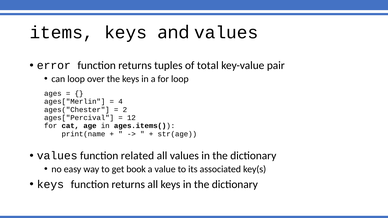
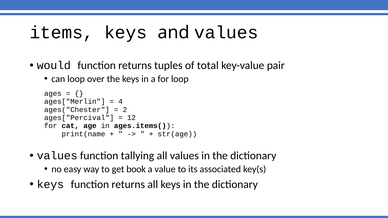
error: error -> would (54, 66)
related: related -> tallying (138, 156)
